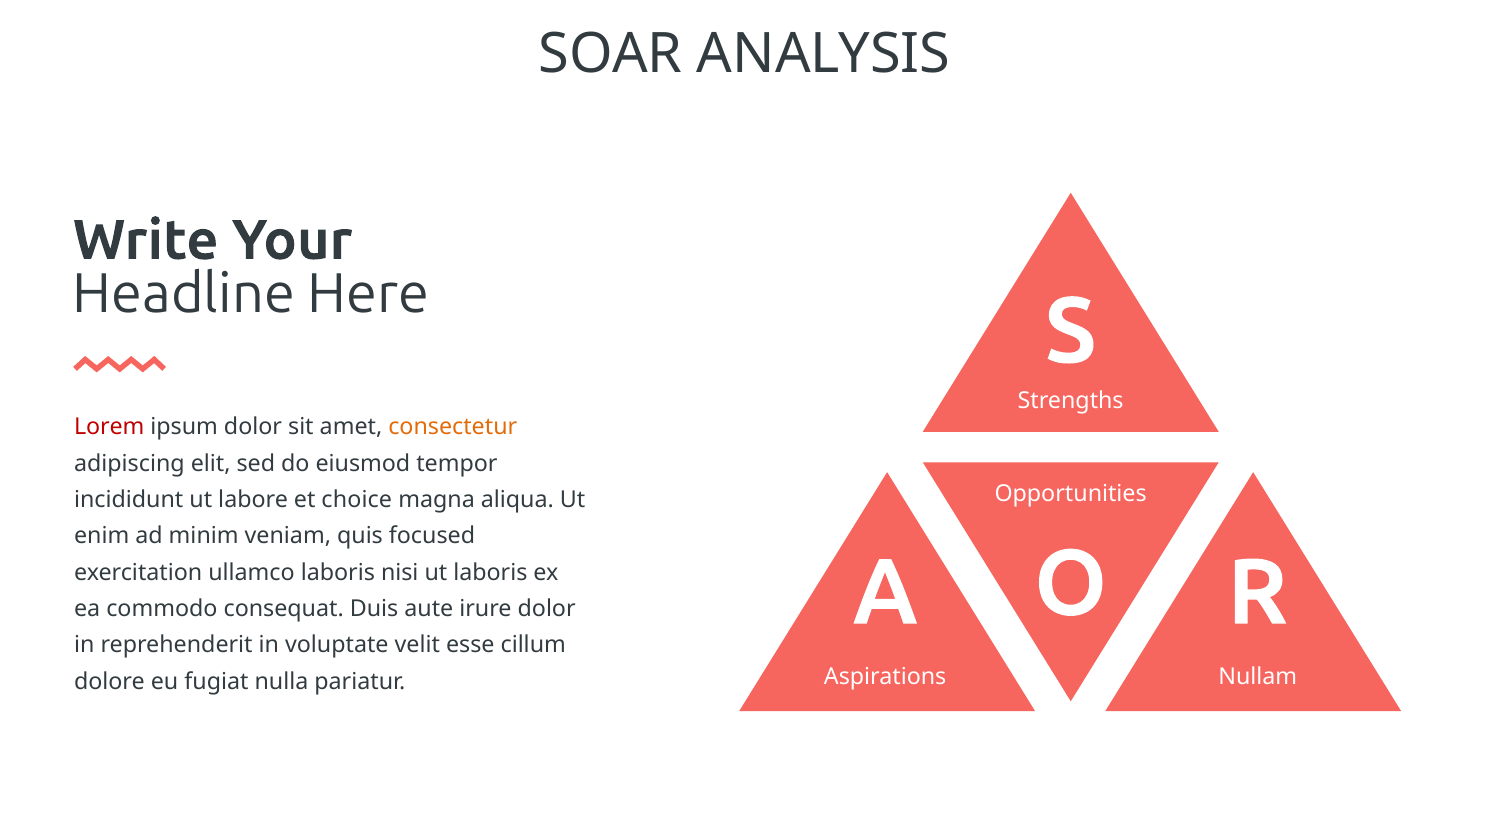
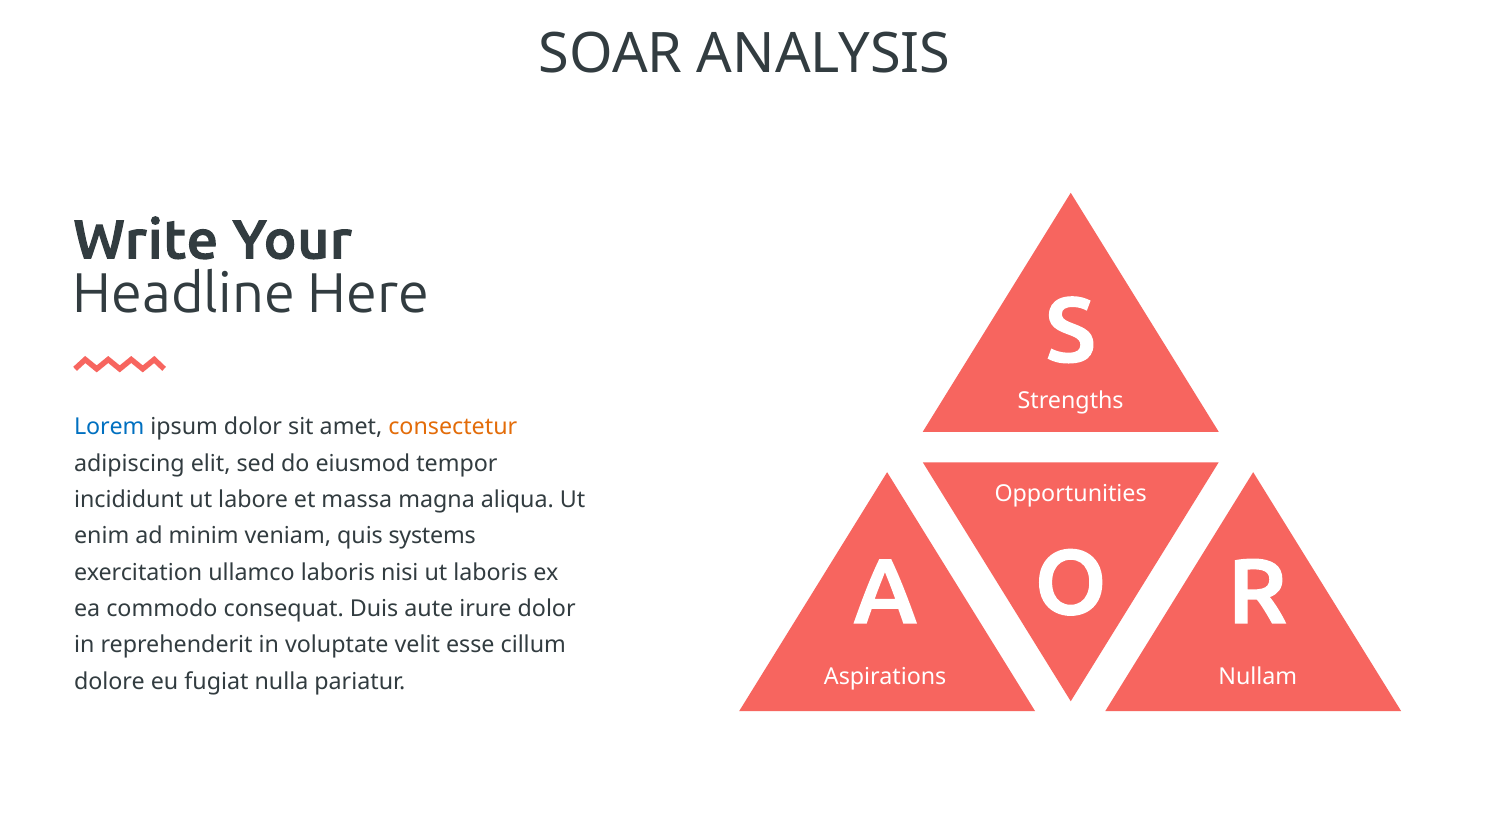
Lorem colour: red -> blue (109, 427)
choice: choice -> massa (357, 500)
focused: focused -> systems (432, 536)
